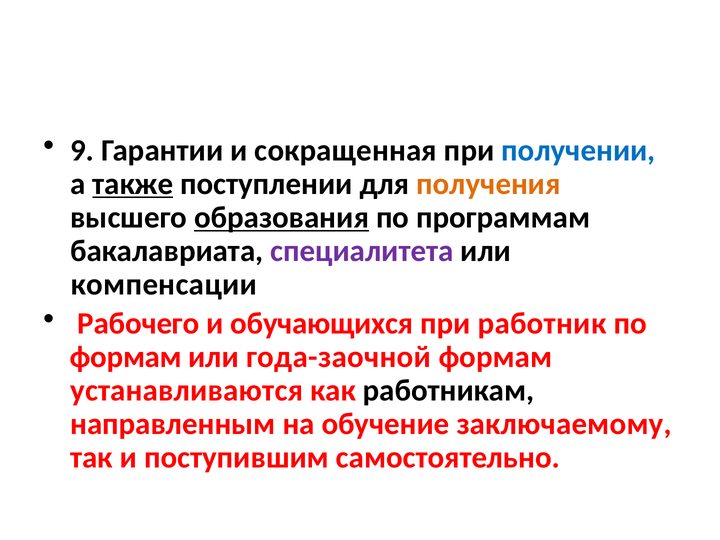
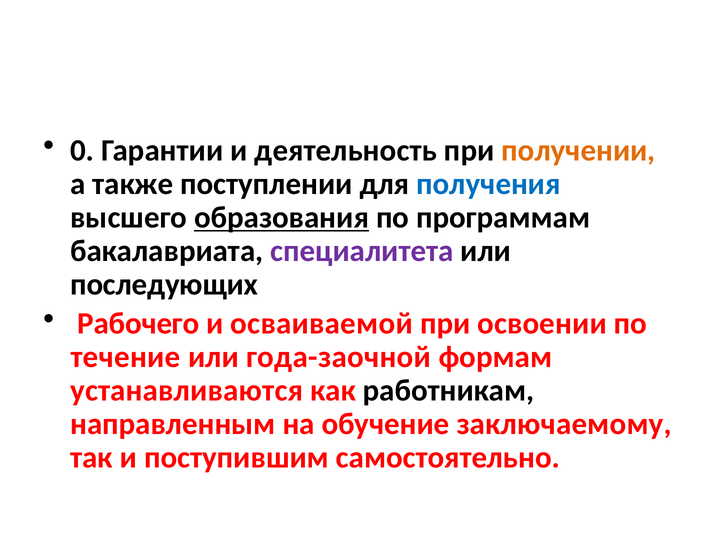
9: 9 -> 0 (82, 150)
сокращенная: сокращенная -> деятельность (346, 150)
получении colour: blue -> orange (578, 150)
также underline: present -> none (133, 184)
получения colour: orange -> blue (488, 184)
компенсации: компенсации -> последующих (164, 284)
обучающихся: обучающихся -> осваиваемой (322, 324)
работник: работник -> освоении (542, 324)
формам: формам -> течение (126, 357)
